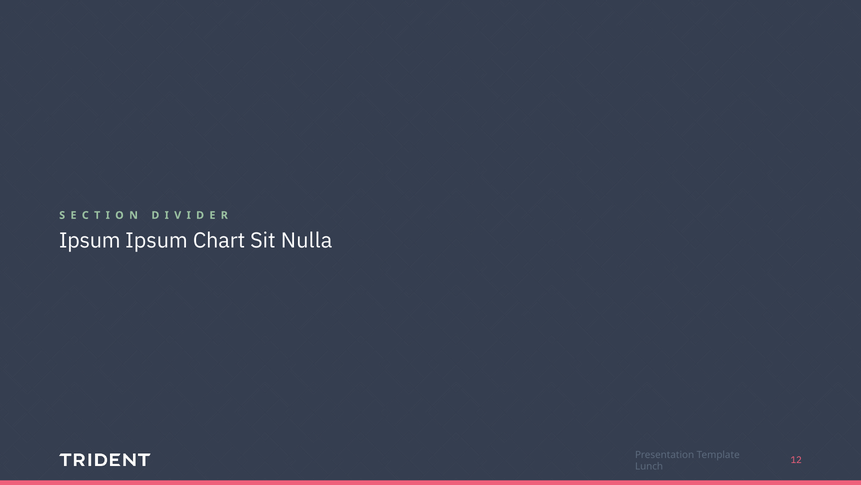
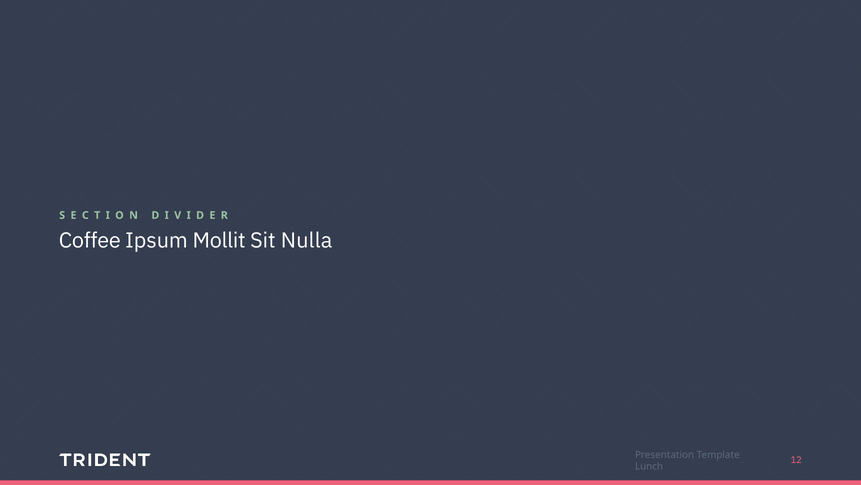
Ipsum: Ipsum -> Coffee (90, 240)
Chart: Chart -> Mollit (219, 240)
